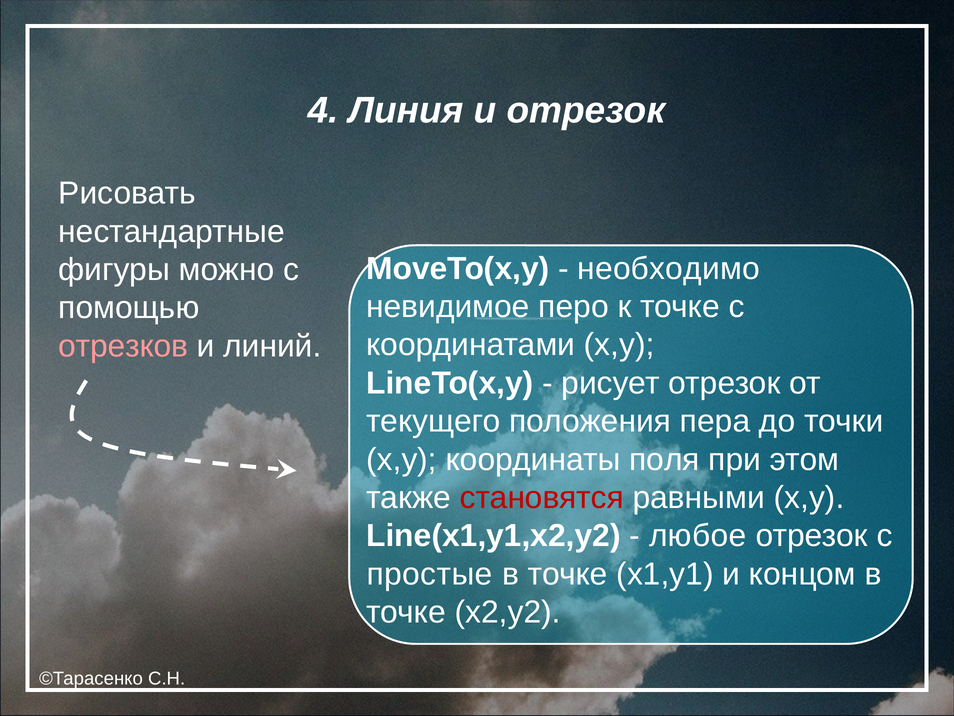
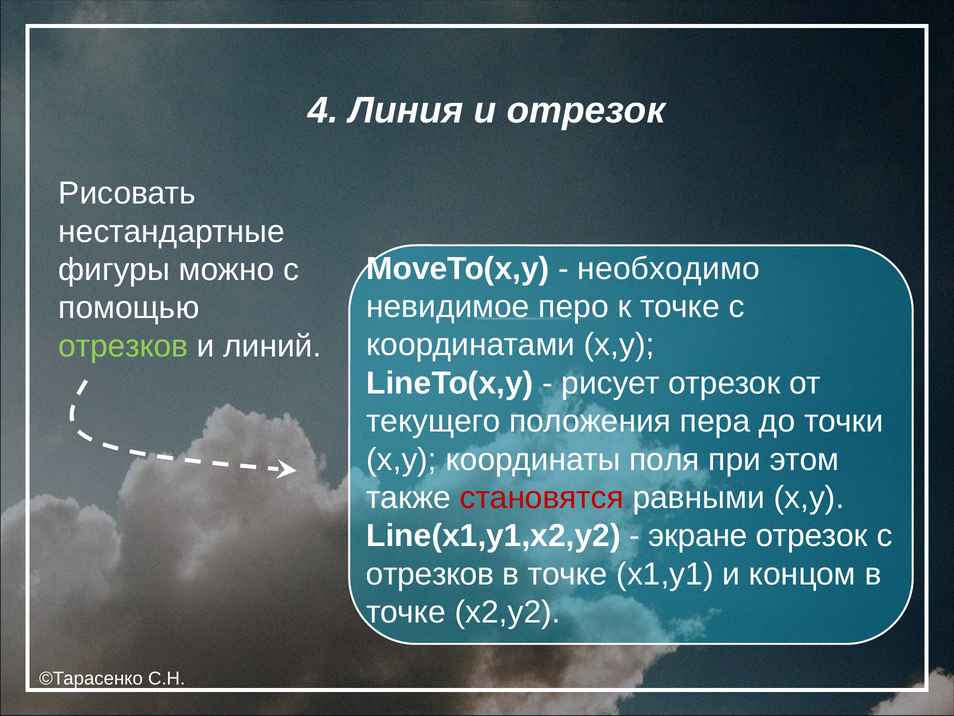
отрезков colour: pink -> light green (123, 346)
любое: любое -> экране (698, 535)
простые: простые -> отрезков (430, 574)
